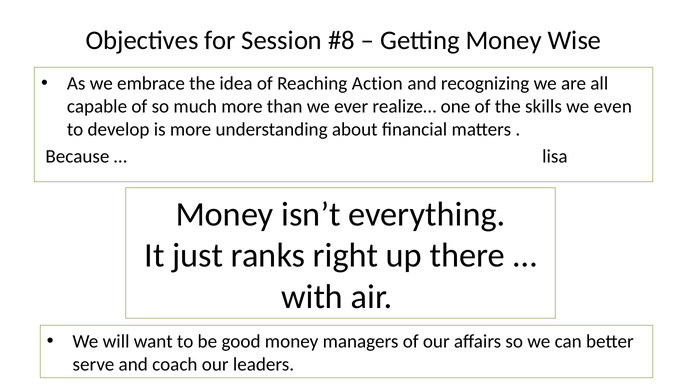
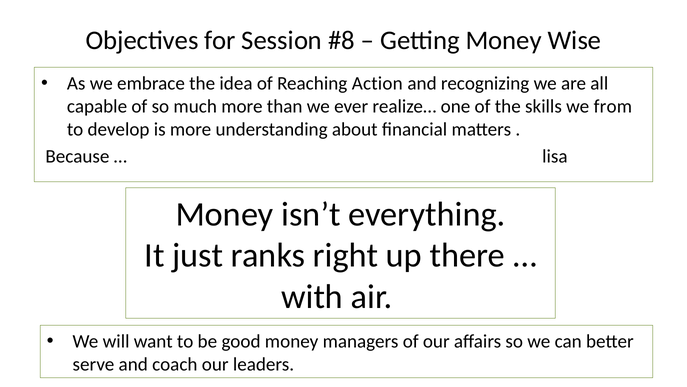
even: even -> from (613, 106)
